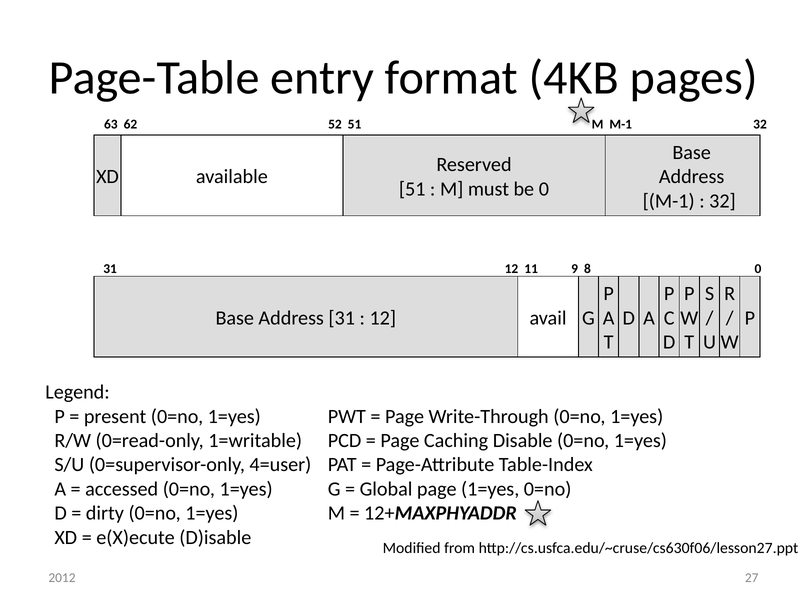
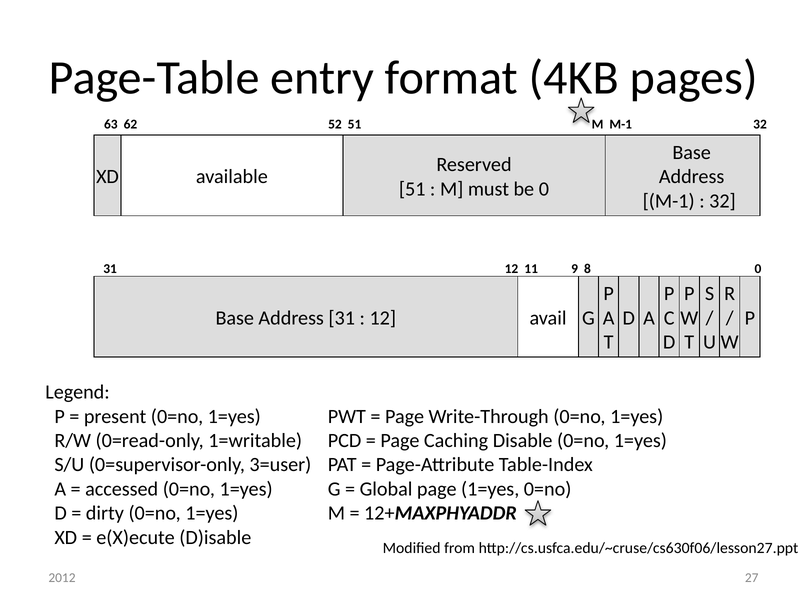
4=user: 4=user -> 3=user (280, 465)
